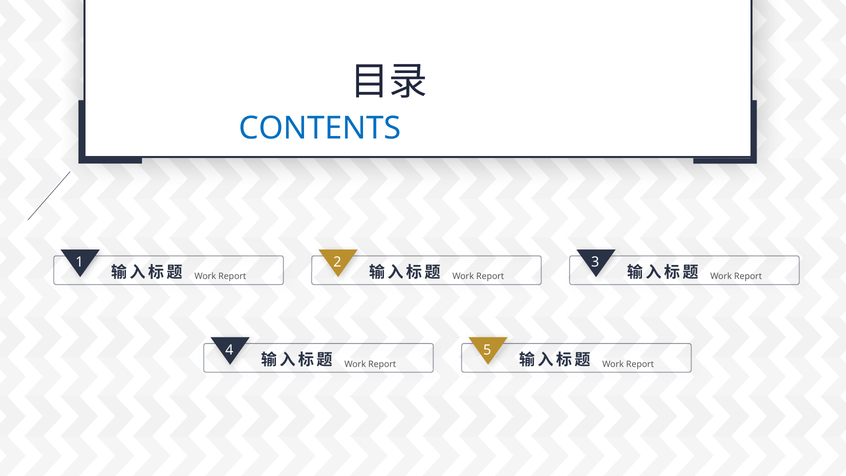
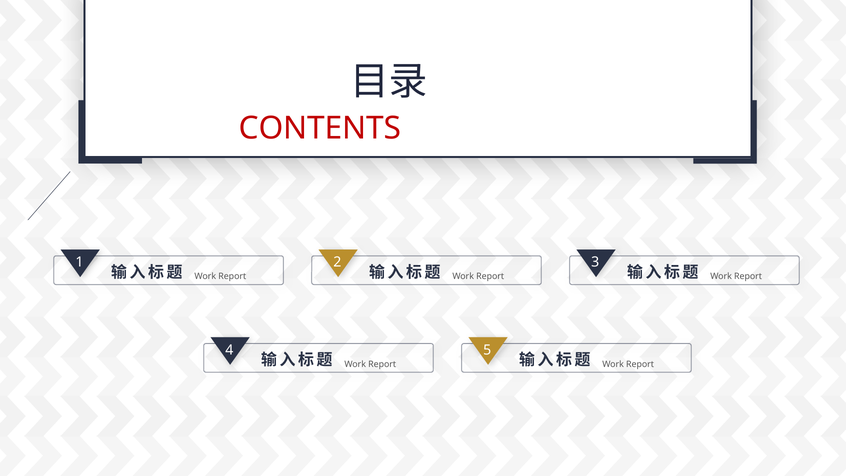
CONTENTS colour: blue -> red (320, 128)
